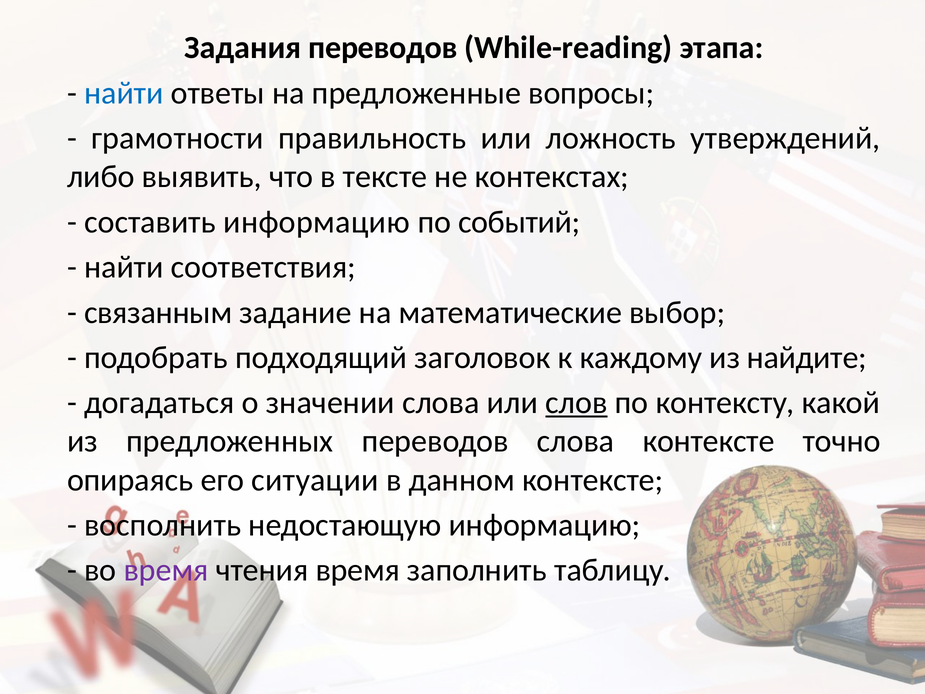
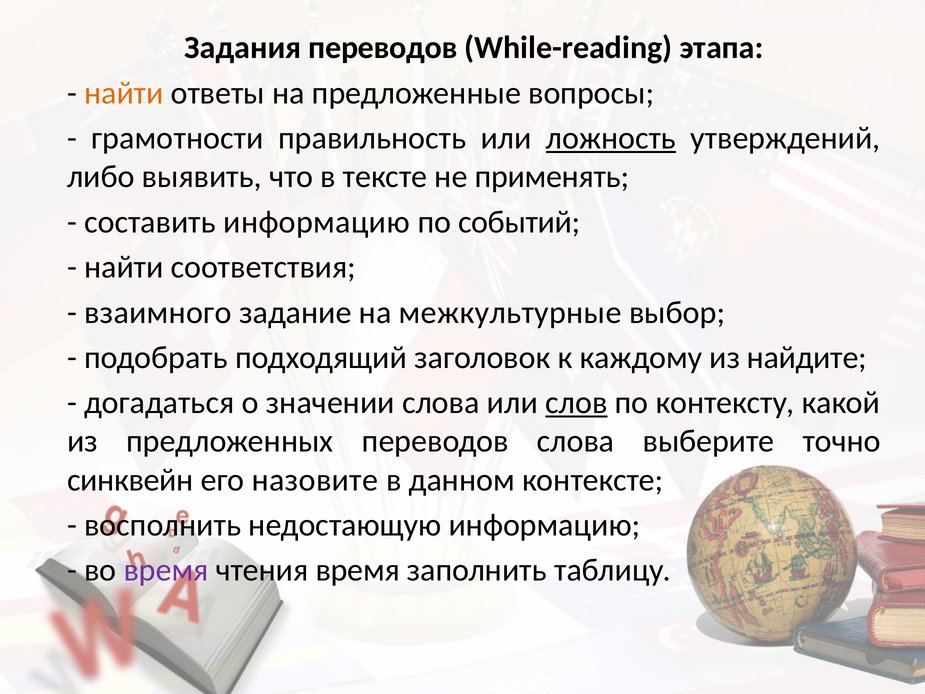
найти colour: blue -> orange (124, 93)
ложность underline: none -> present (611, 138)
контекстах: контекстах -> применять (552, 177)
связанным: связанным -> взаимного (158, 312)
математические: математические -> межкультурные (510, 312)
слова контексте: контексте -> выберите (709, 441)
опираясь: опираясь -> синквейн (130, 480)
ситуации: ситуации -> назовите (315, 480)
